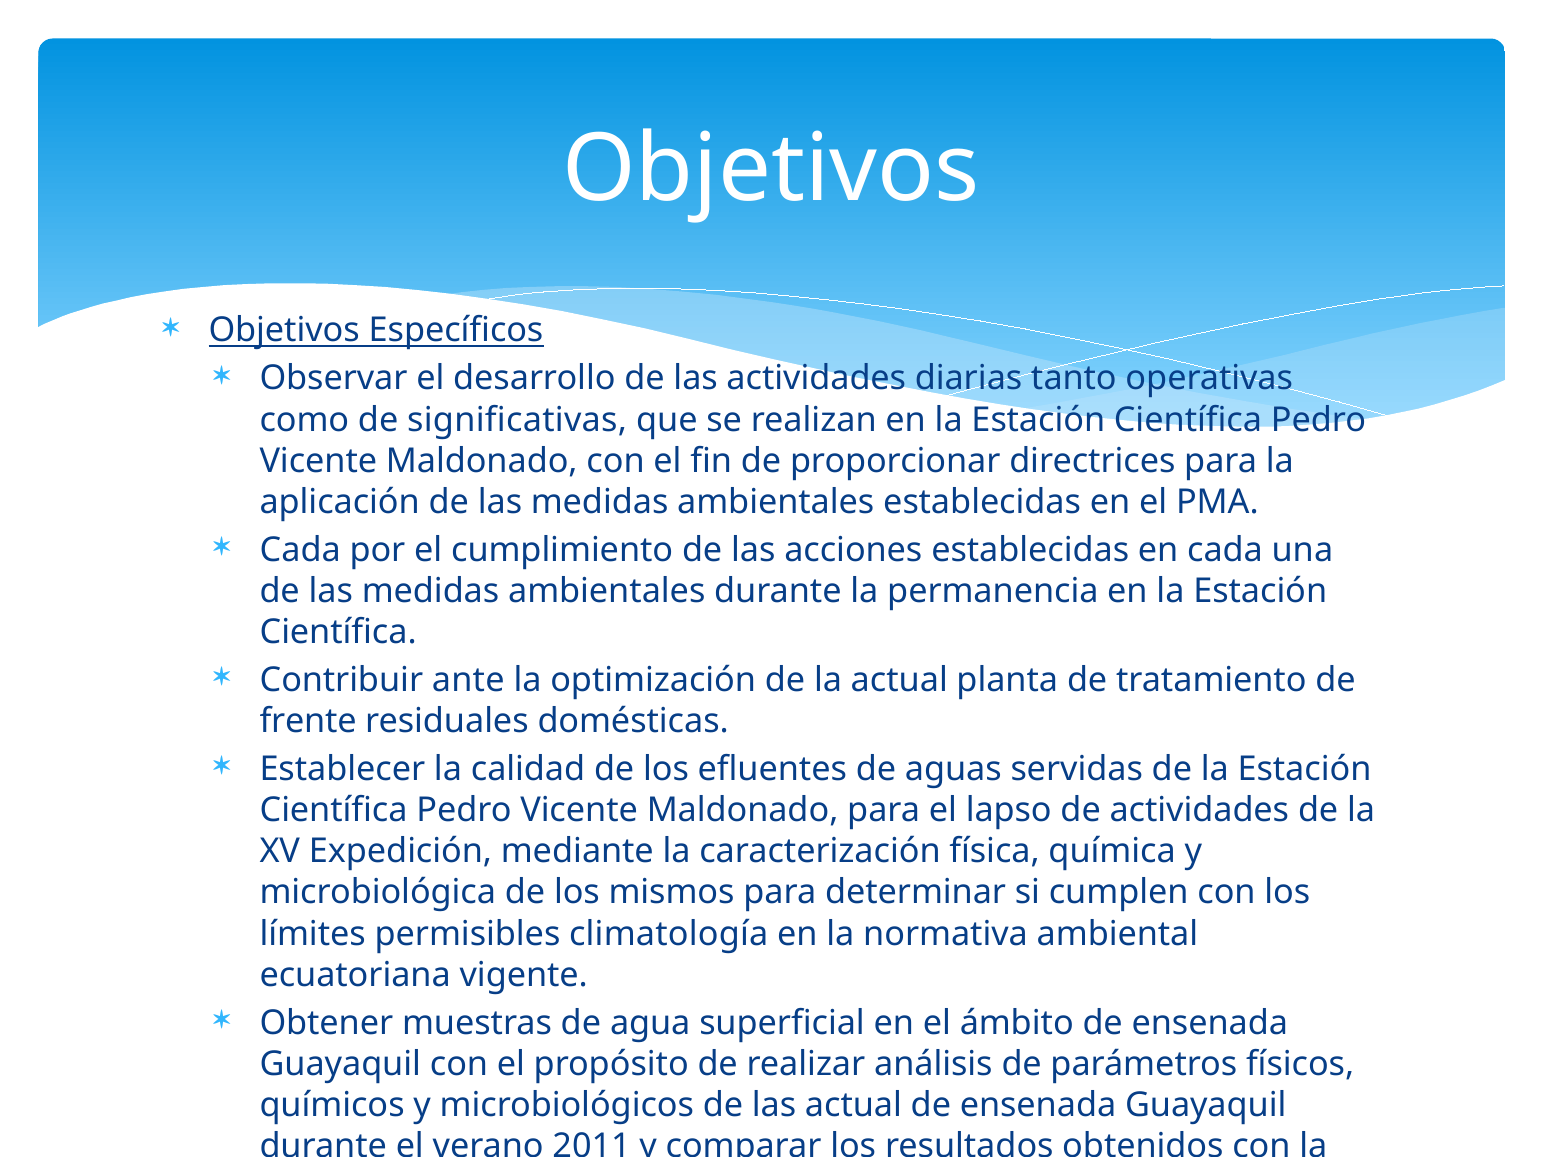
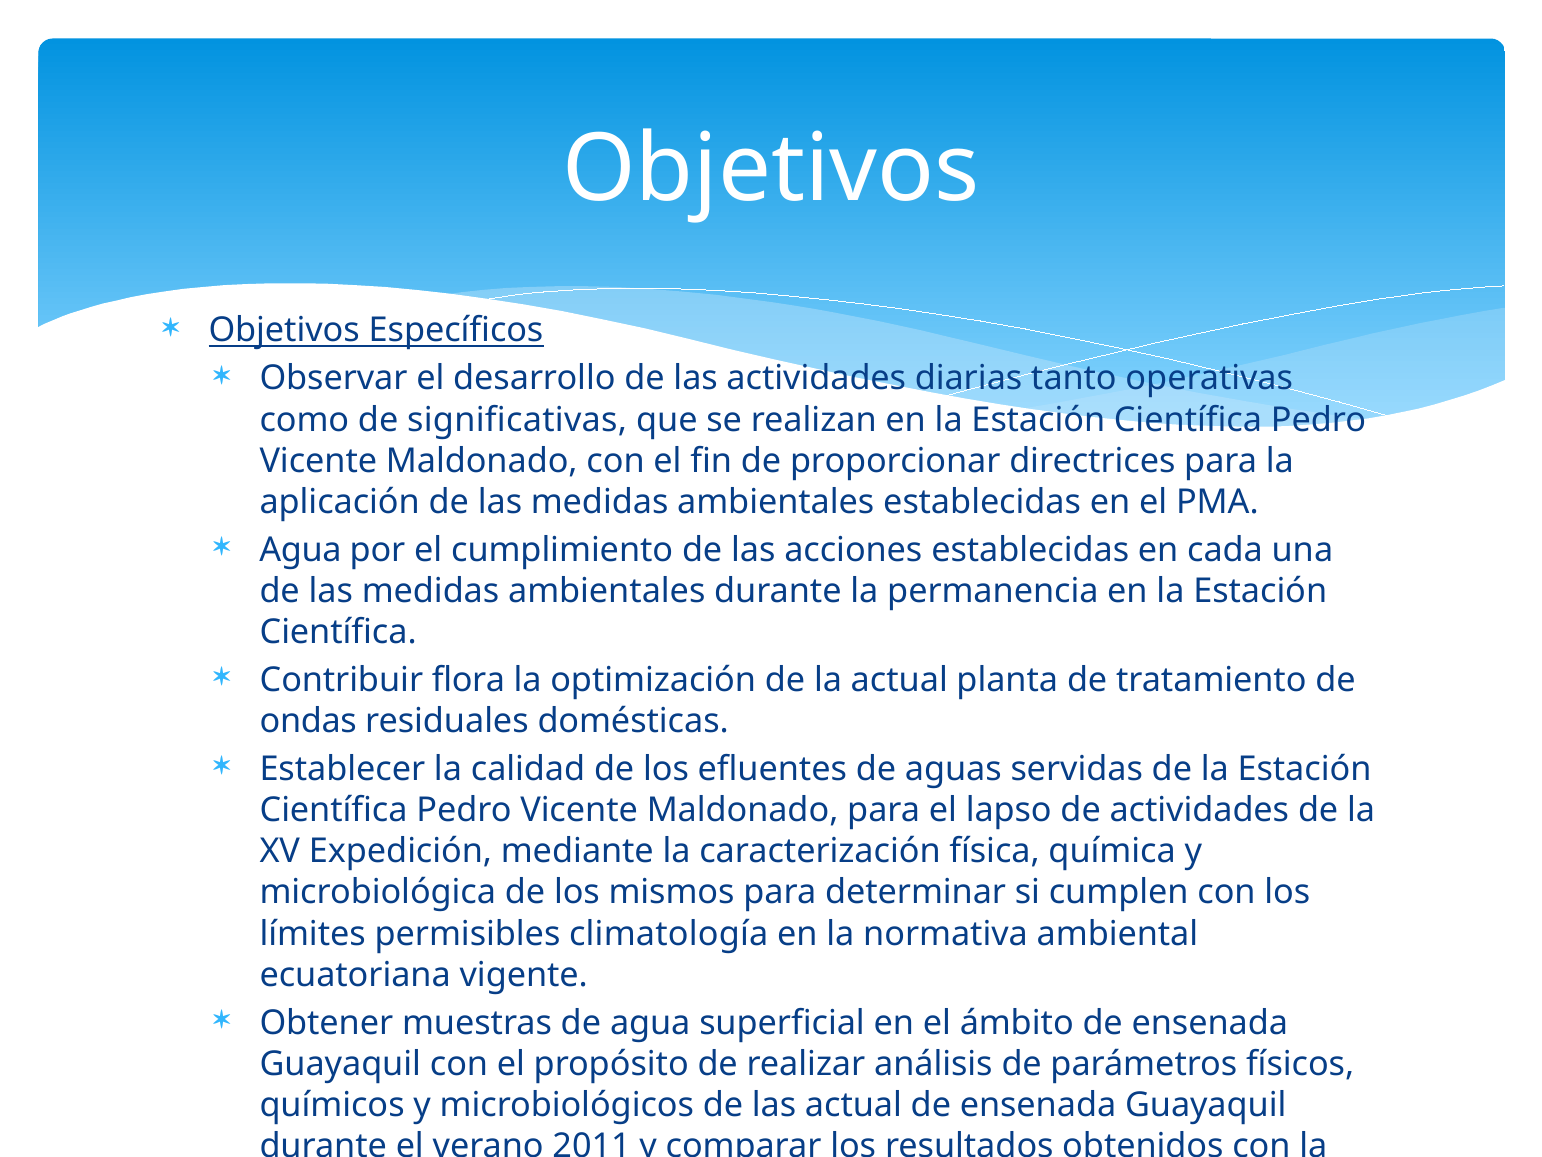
Cada: Cada -> Agua (300, 550)
Contribuir ante: ante -> flora (469, 680)
frente: frente -> ondas (308, 721)
